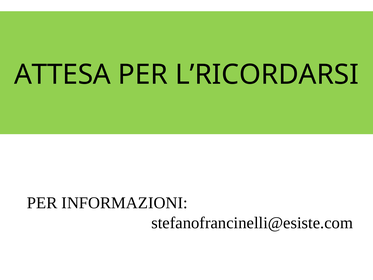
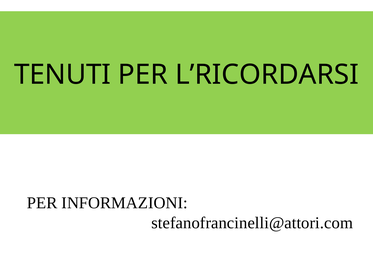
ATTESA: ATTESA -> TENUTI (62, 75)
stefanofrancinelli@esiste.com: stefanofrancinelli@esiste.com -> stefanofrancinelli@attori.com (252, 223)
